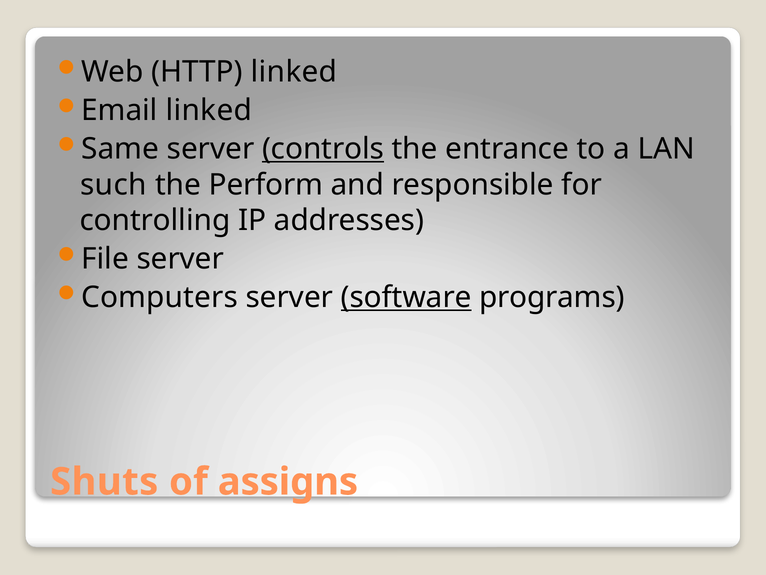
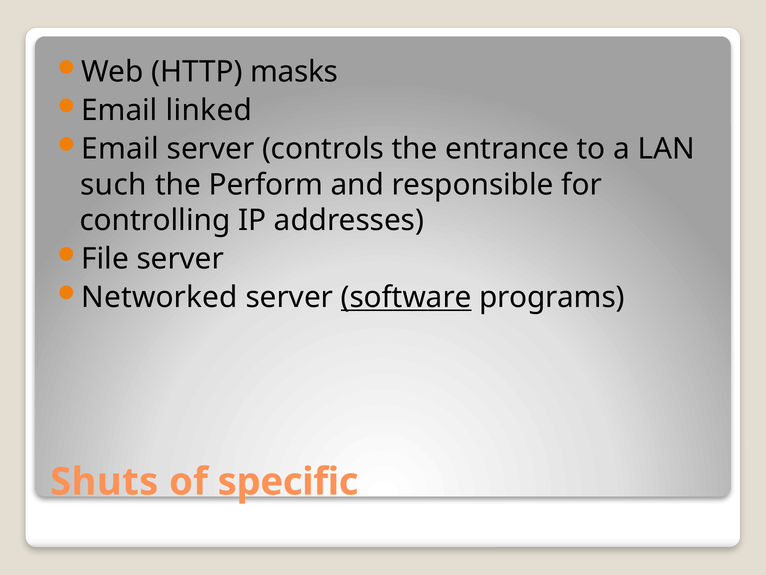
HTTP linked: linked -> masks (294, 72)
Same: Same -> Email (120, 149)
controls underline: present -> none (323, 149)
Computers: Computers -> Networked (160, 297)
assigns: assigns -> specific (288, 481)
